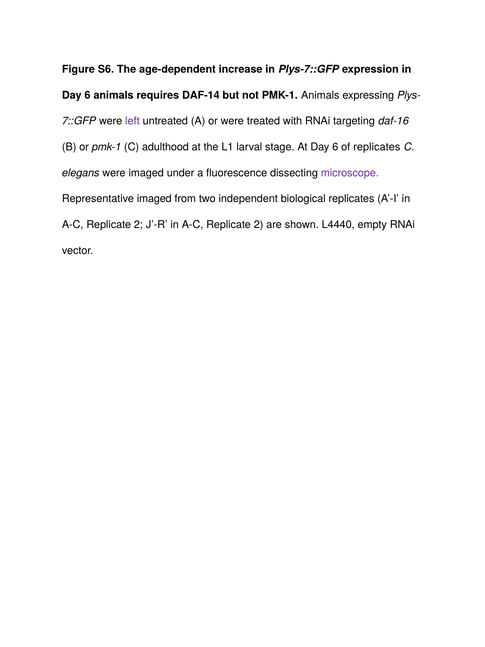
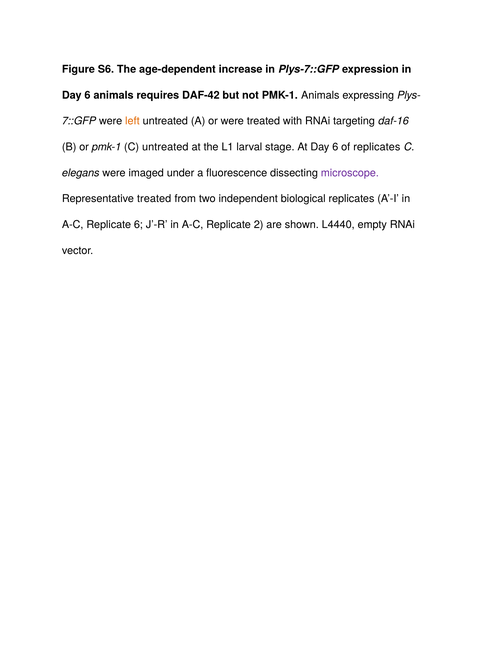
DAF-14: DAF-14 -> DAF-42 (201, 95)
left colour: purple -> orange (132, 121)
C adulthood: adulthood -> untreated (165, 147)
Representative imaged: imaged -> treated (154, 199)
2: 2 -> 6 (138, 224)
